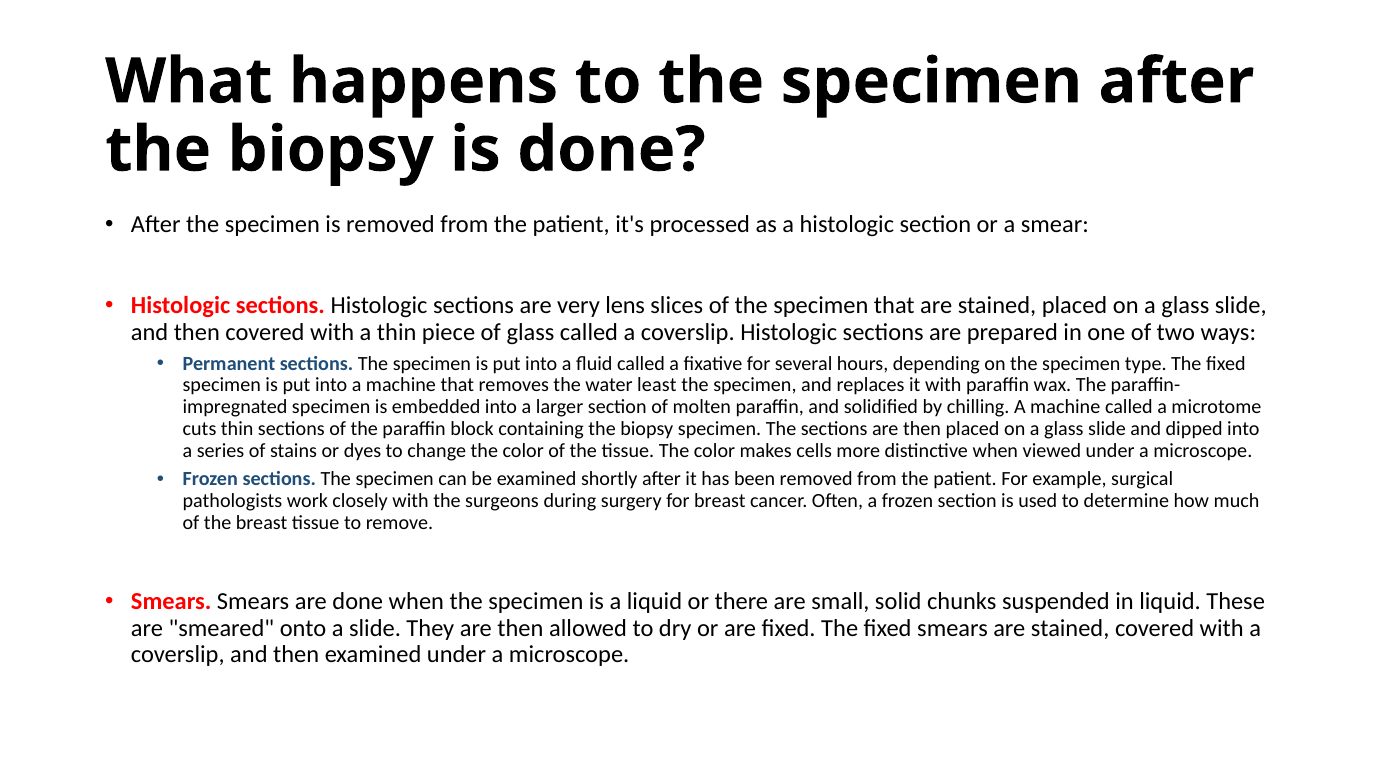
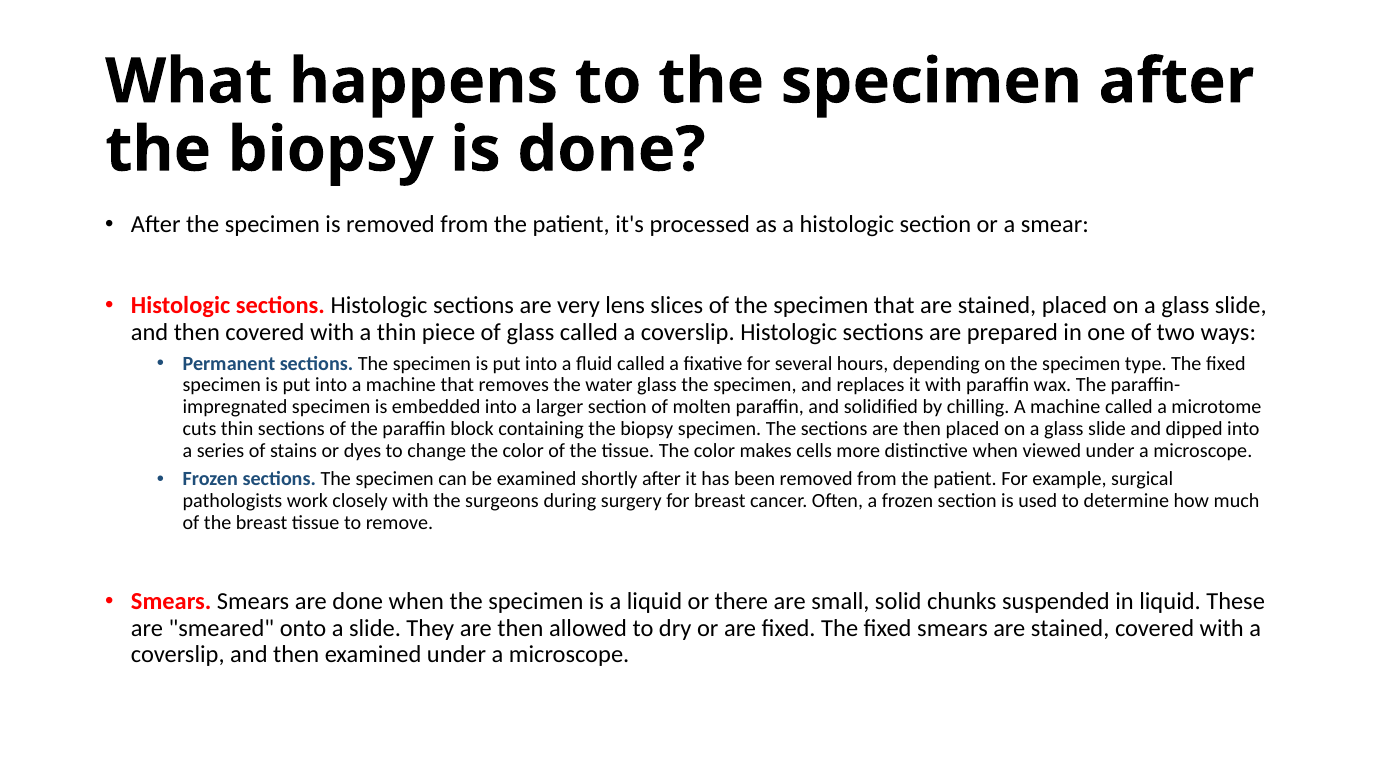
water least: least -> glass (657, 386)
